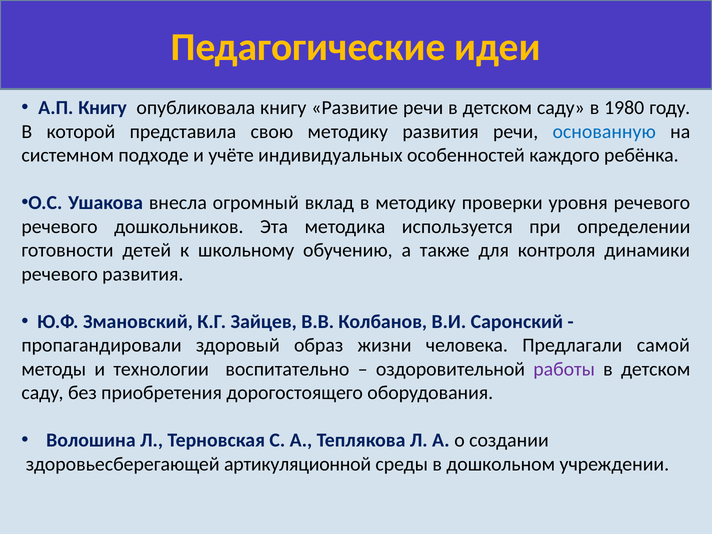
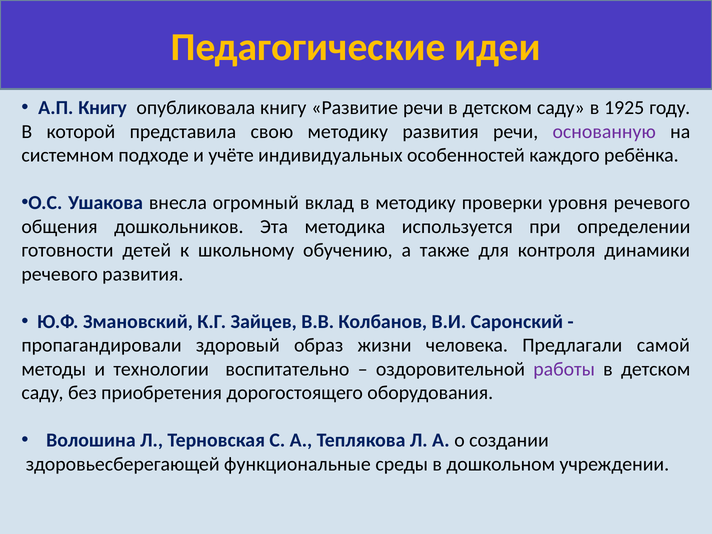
1980: 1980 -> 1925 (624, 108)
основанную colour: blue -> purple (604, 132)
речевого: речевого -> общения (60, 227)
артикуляционной: артикуляционной -> функциональные (297, 464)
